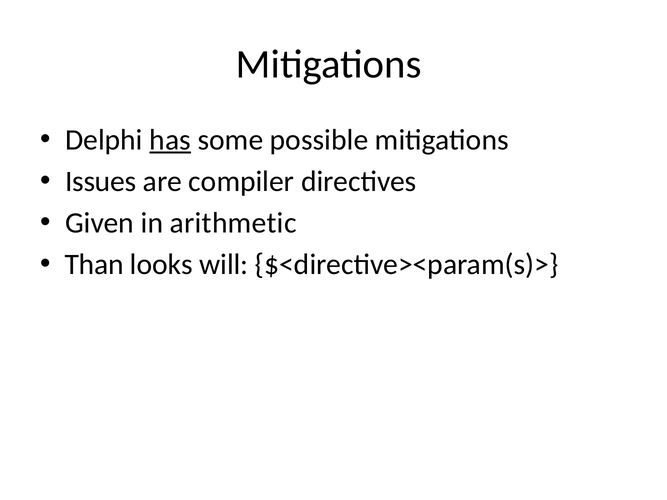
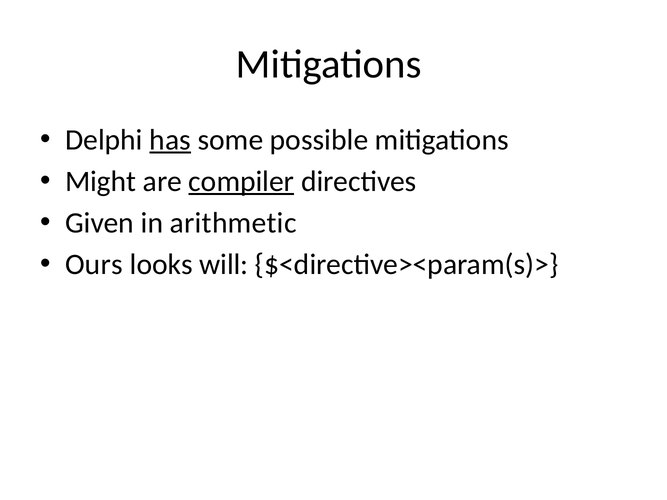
Issues: Issues -> Might (101, 181)
compiler underline: none -> present (241, 181)
Than: Than -> Ours (94, 264)
